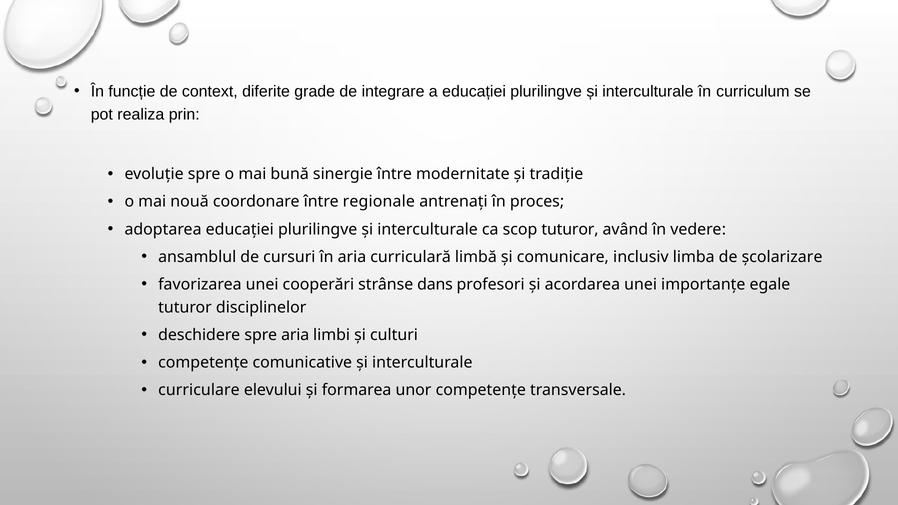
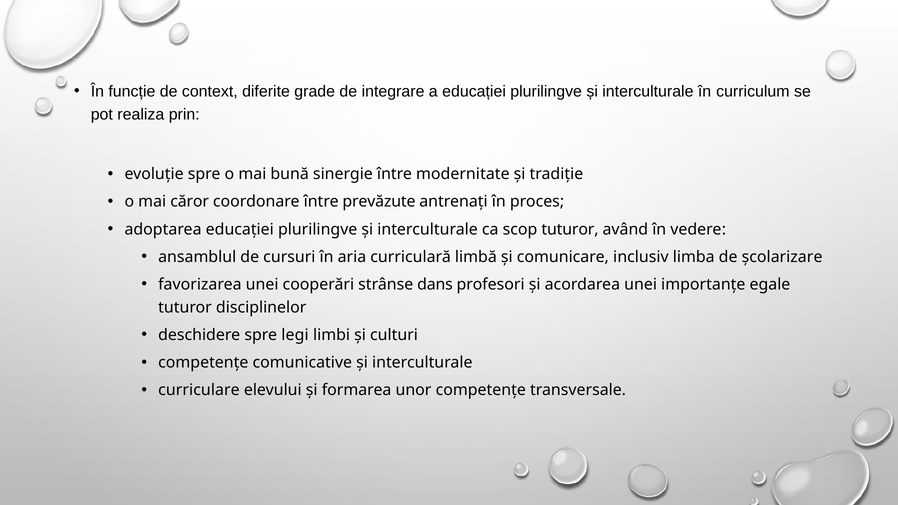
nouă: nouă -> căror (190, 202)
regionale: regionale -> prevăzute (379, 202)
spre aria: aria -> legi (295, 335)
